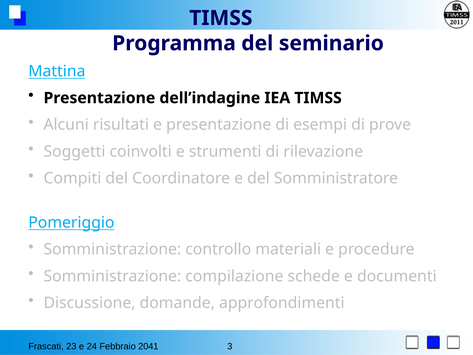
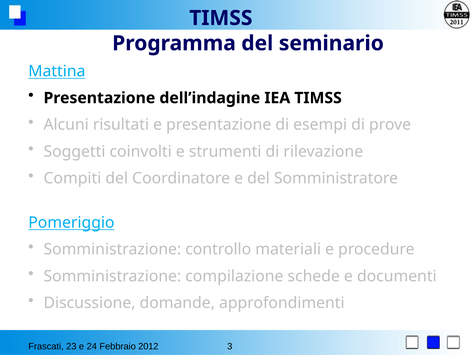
2041: 2041 -> 2012 (148, 346)
